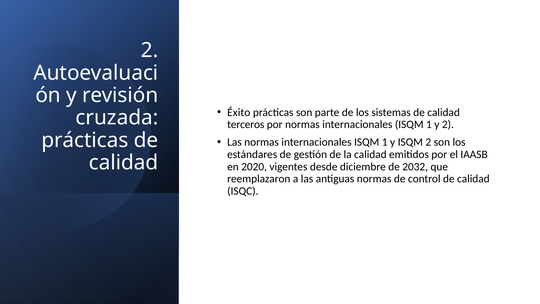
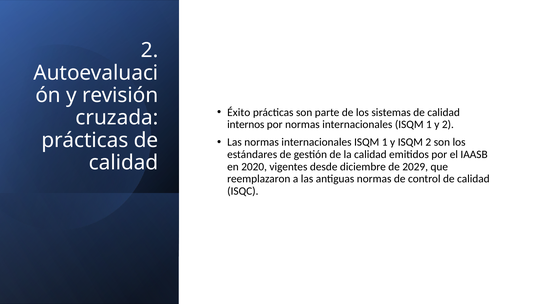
terceros: terceros -> internos (246, 124)
2032: 2032 -> 2029 (415, 166)
